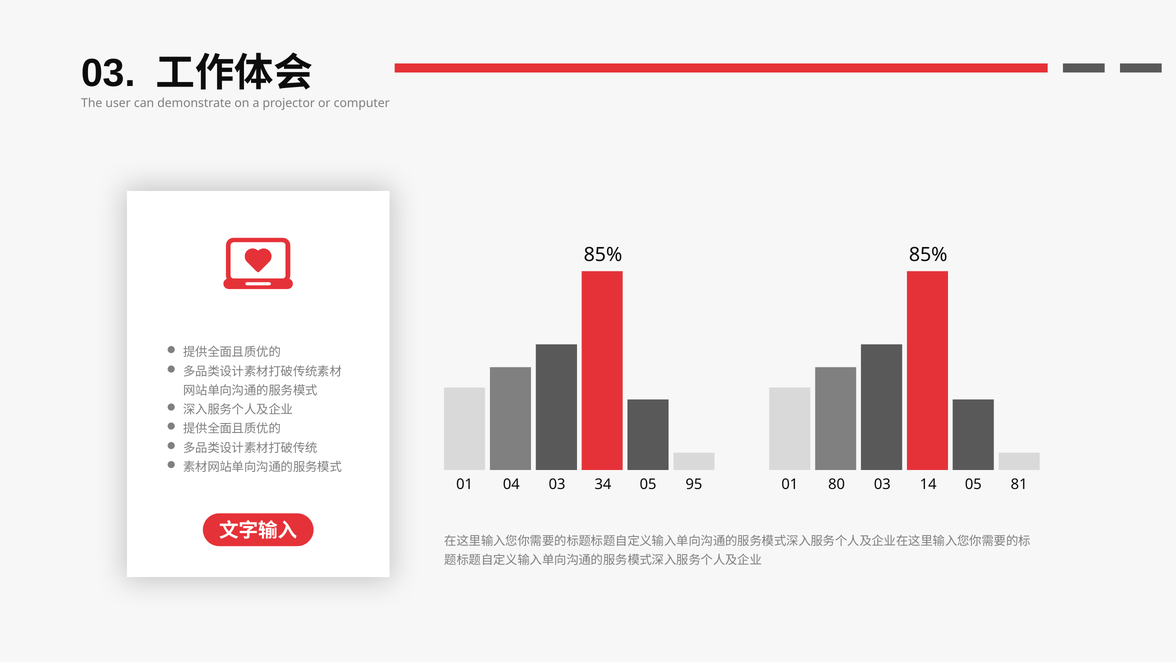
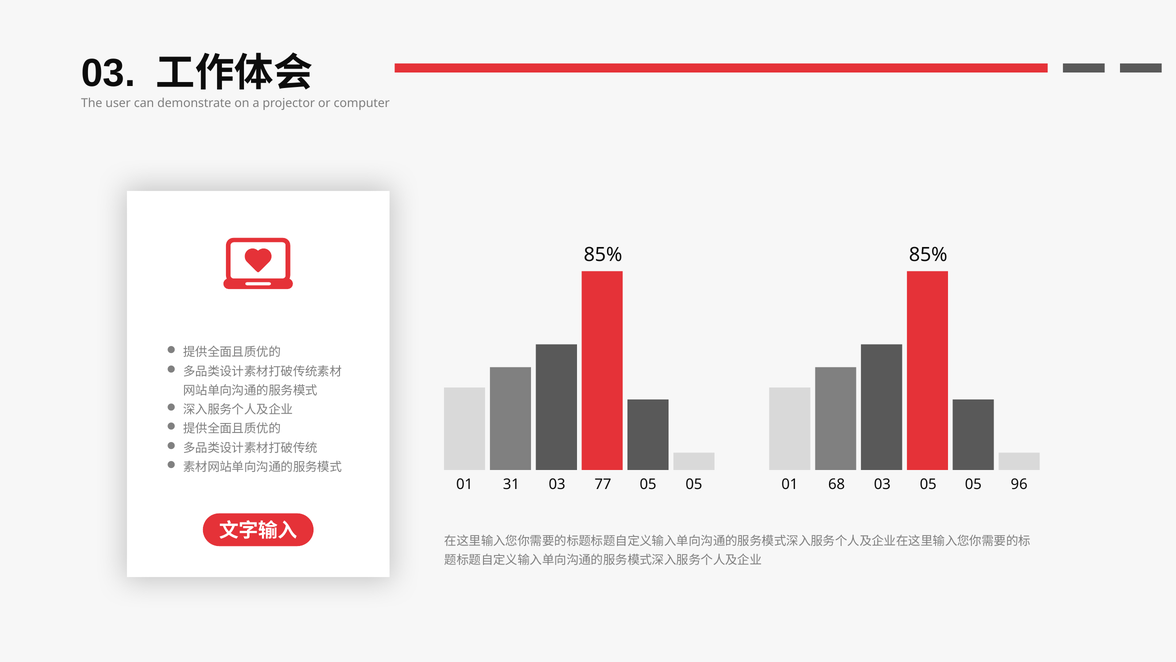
04: 04 -> 31 (511, 484)
34: 34 -> 77 (603, 484)
95: 95 -> 05 (694, 484)
80: 80 -> 68 (837, 484)
03 14: 14 -> 05 (928, 484)
81: 81 -> 96 (1019, 484)
